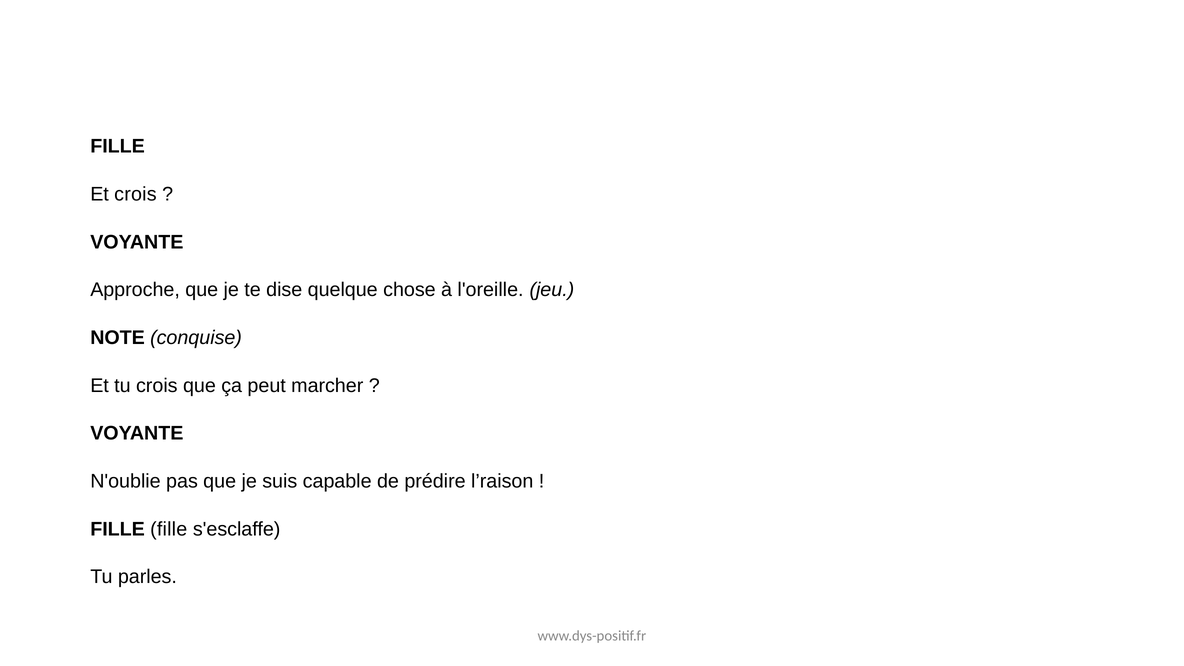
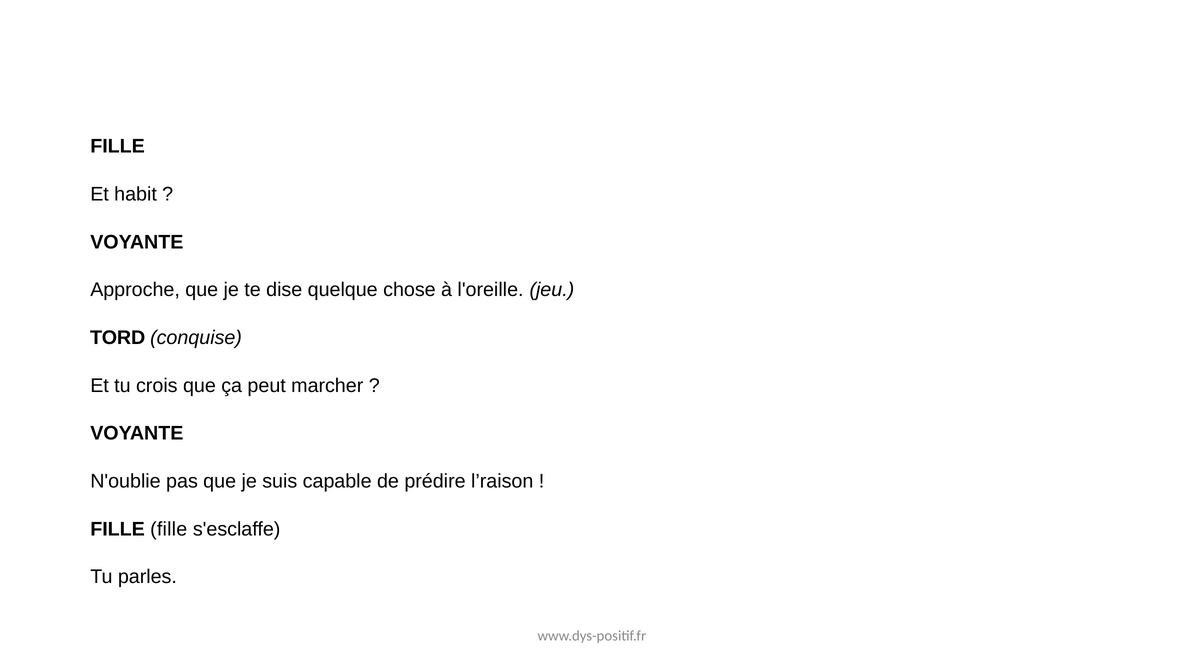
Et crois: crois -> habit (136, 194)
NOTE: NOTE -> TORD (118, 338)
